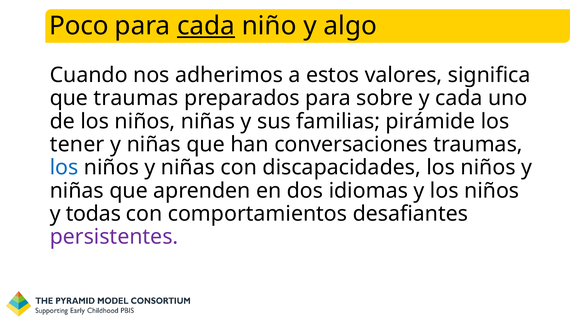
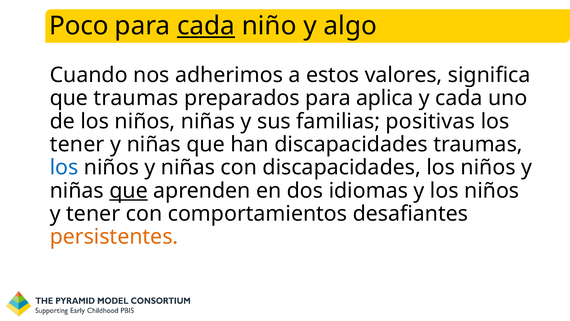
sobre: sobre -> aplica (385, 98)
pirámide: pirámide -> positivas (430, 121)
han conversaciones: conversaciones -> discapacidades (351, 144)
que underline: none -> present (129, 190)
y todas: todas -> tener (93, 214)
persistentes colour: purple -> orange (114, 237)
